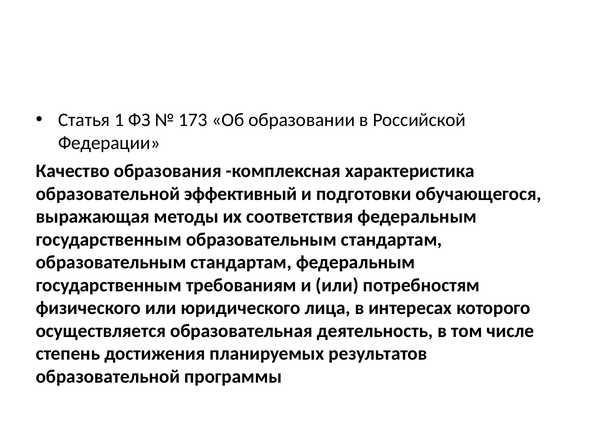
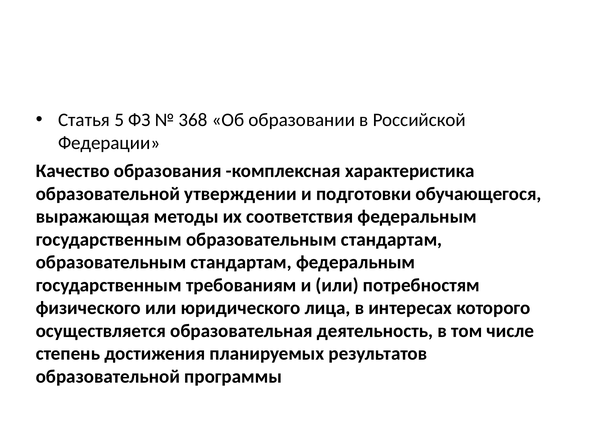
1: 1 -> 5 (119, 120)
173: 173 -> 368 (193, 120)
эффективный: эффективный -> утверждении (241, 194)
